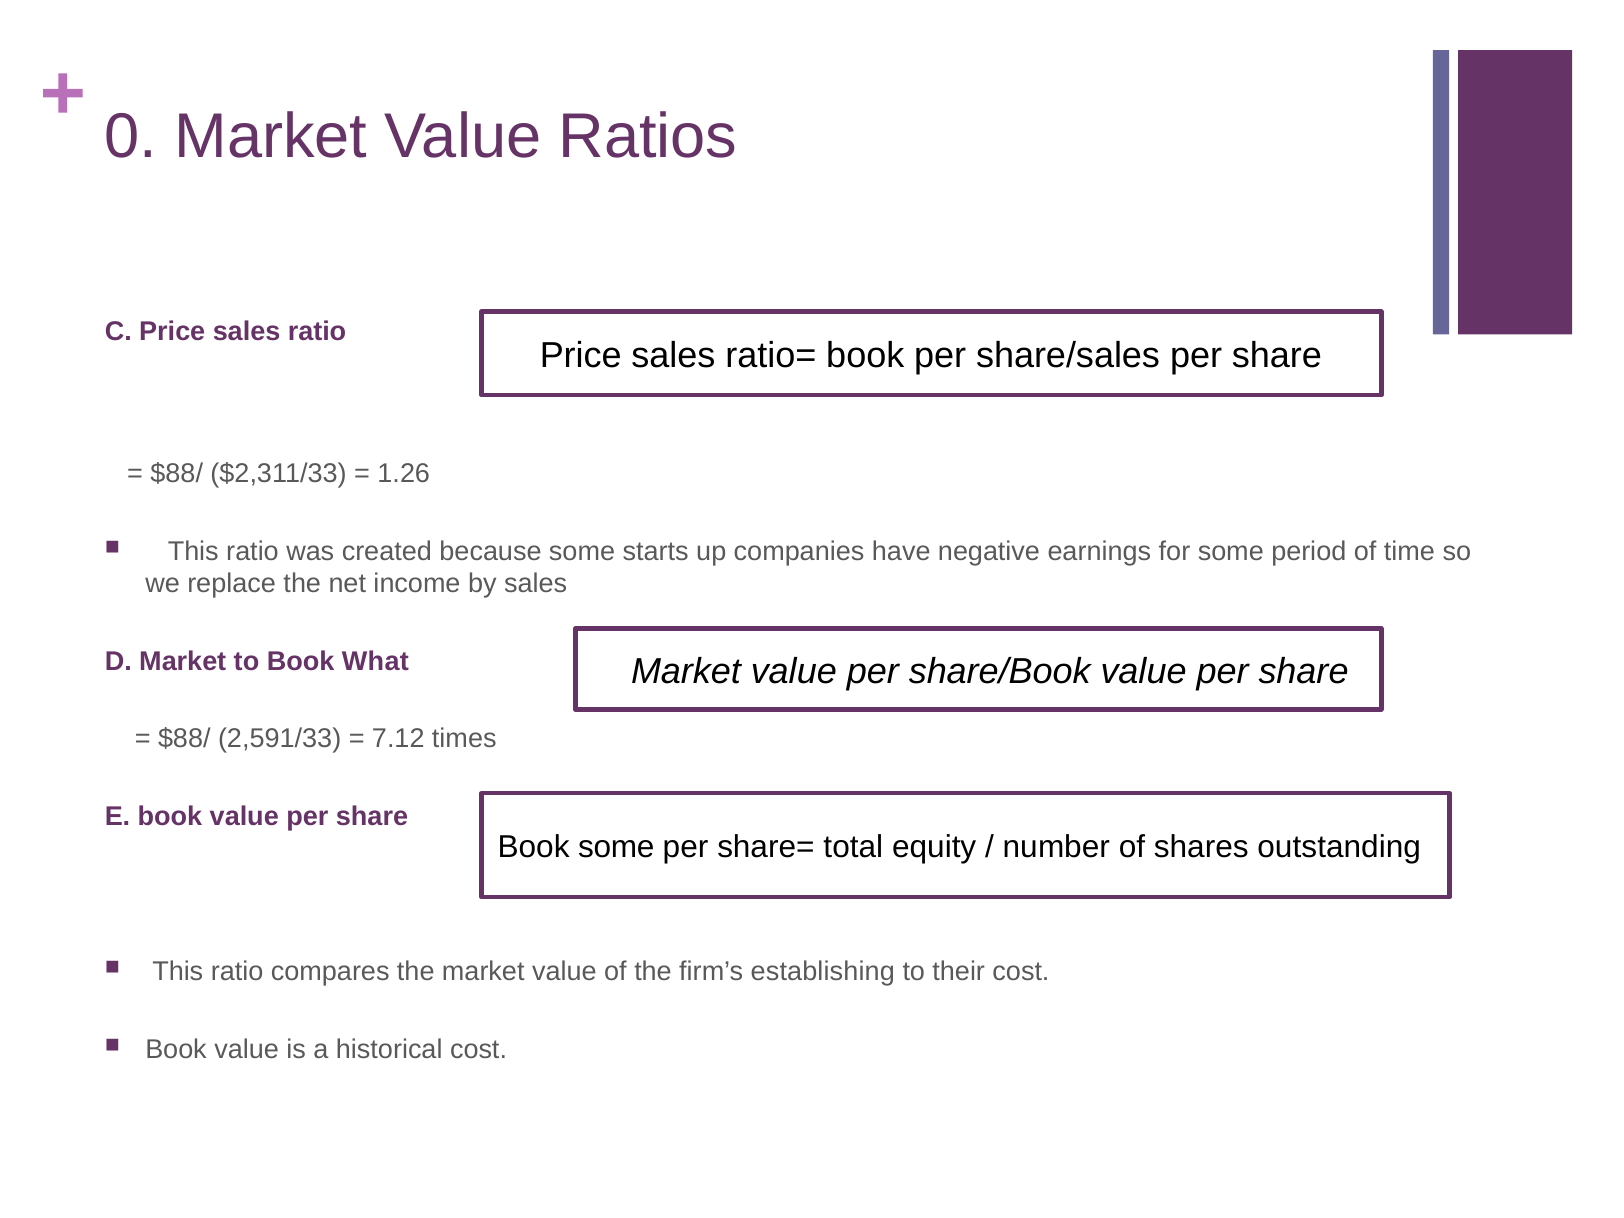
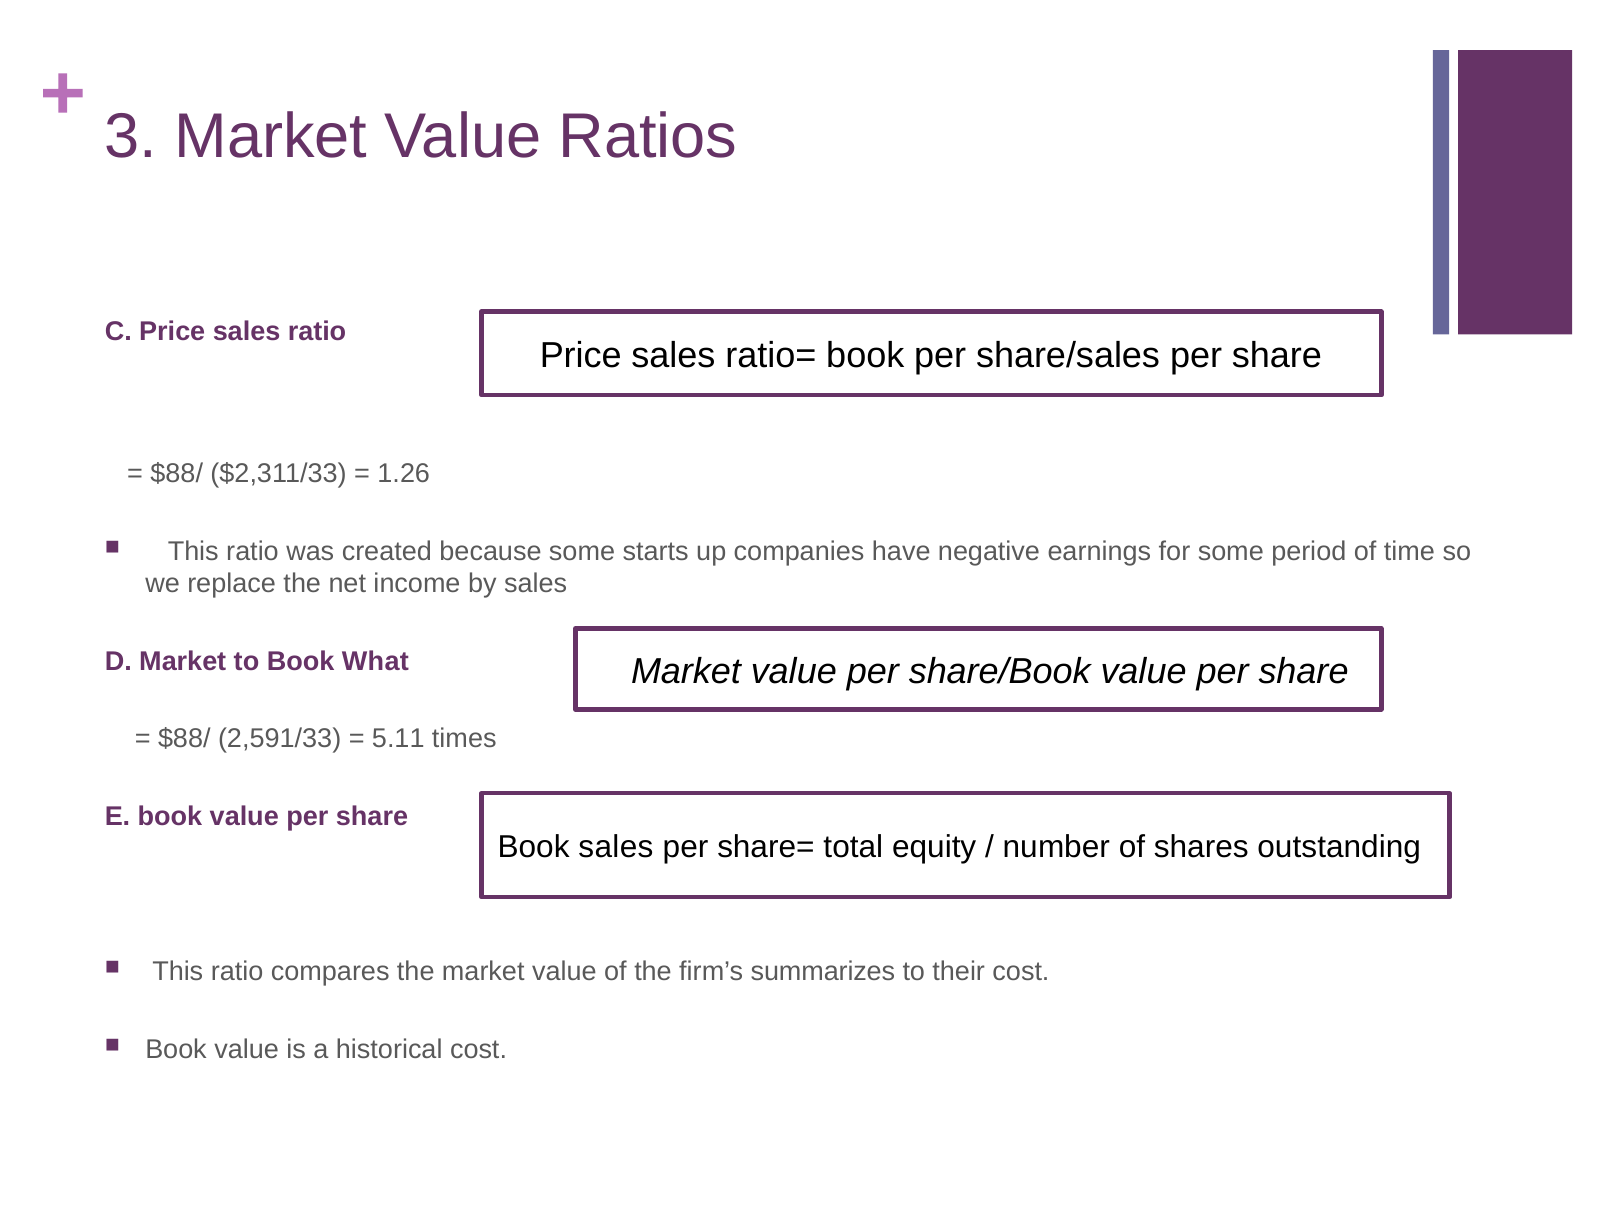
0: 0 -> 3 (131, 136)
7.12: 7.12 -> 5.11 (398, 739)
Book some: some -> sales (616, 847)
establishing: establishing -> summarizes (823, 972)
